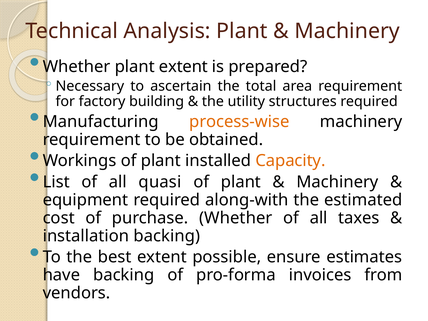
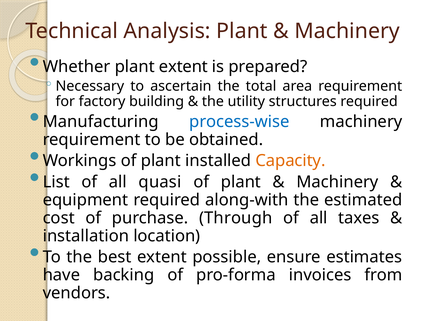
process-wise colour: orange -> blue (239, 122)
purchase Whether: Whether -> Through (236, 218)
installation backing: backing -> location (167, 236)
